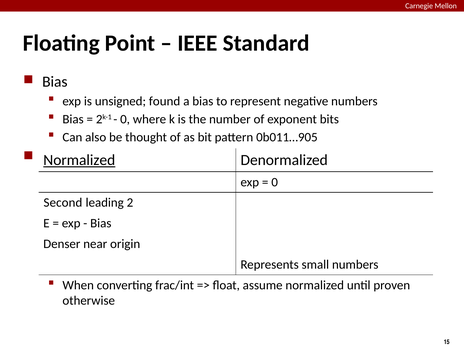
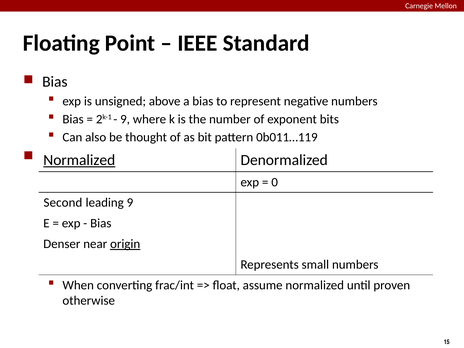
found: found -> above (165, 101)
0: 0 -> 9 (125, 119)
0b011…905: 0b011…905 -> 0b011…119 (287, 137)
leading 2: 2 -> 9 (130, 203)
origin underline: none -> present (125, 244)
